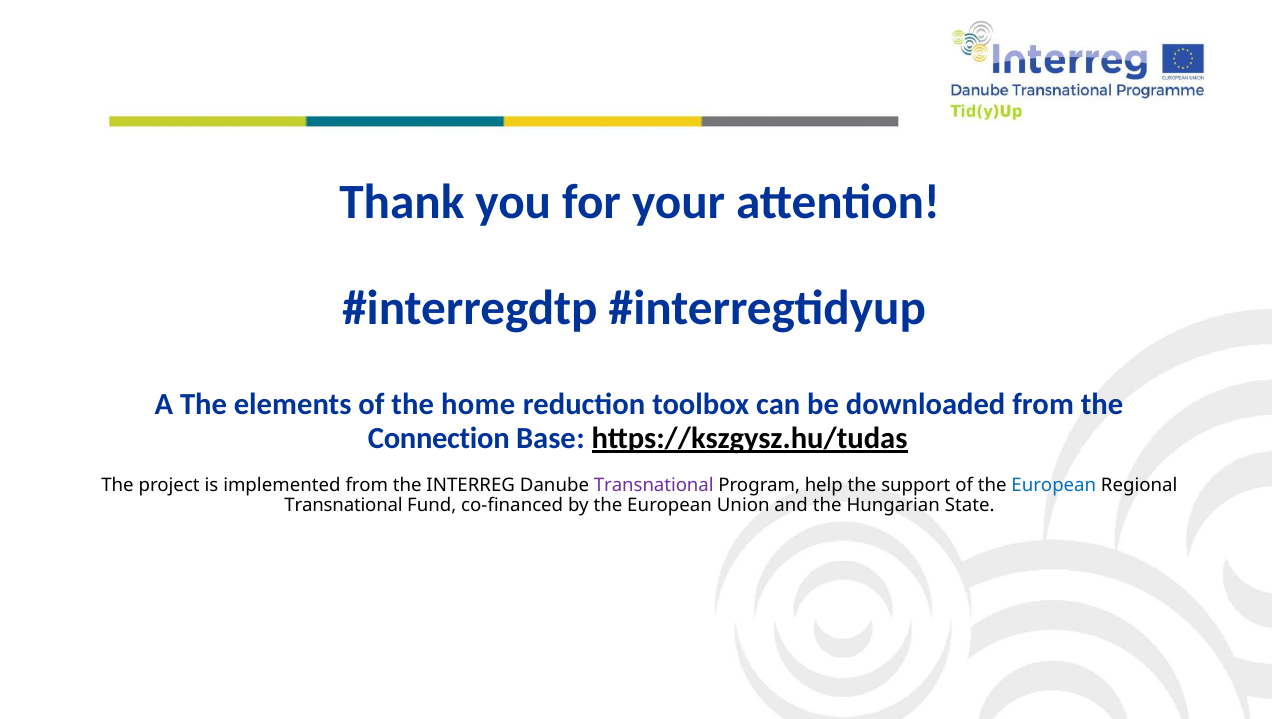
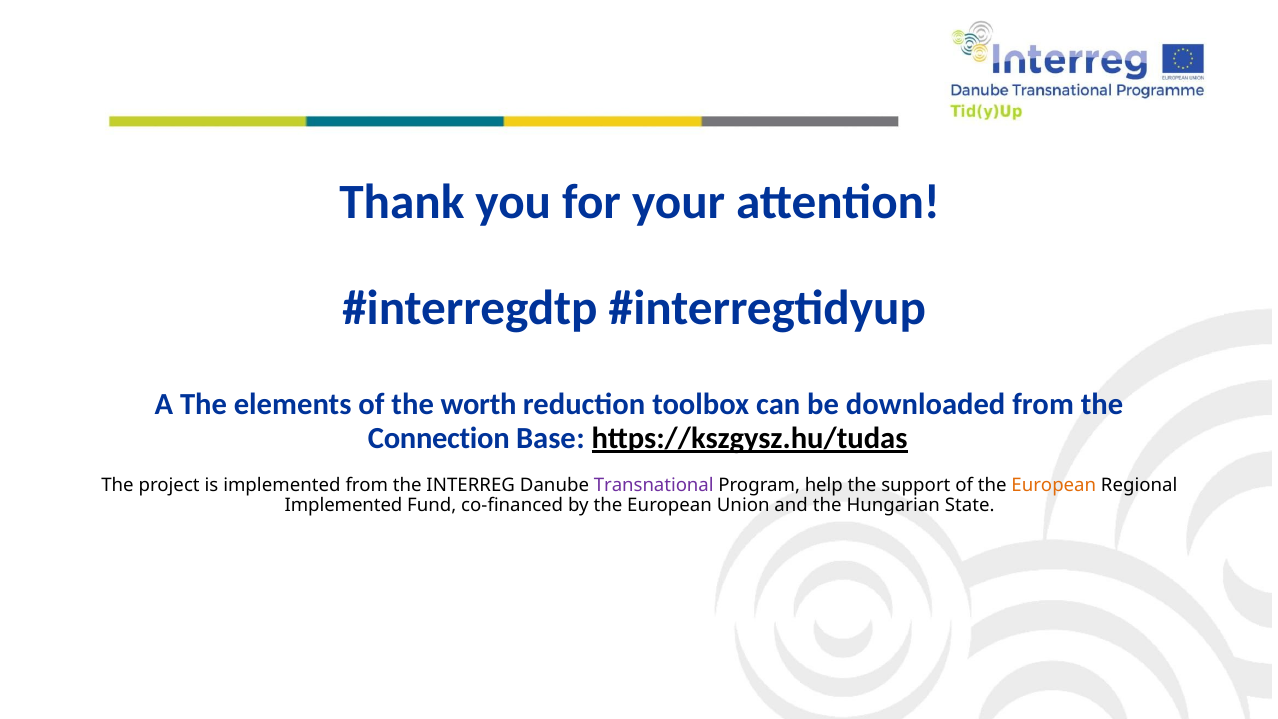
home: home -> worth (479, 405)
European colour: blue -> orange (1054, 485)
Transnational: Transnational -> Implemented (344, 505)
